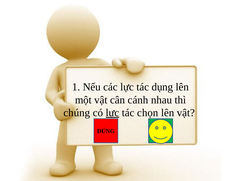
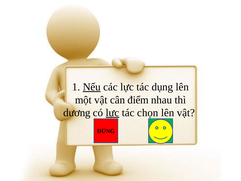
Nếu underline: none -> present (92, 87)
cánh: cánh -> điểm (138, 100)
chúng: chúng -> dương (77, 113)
